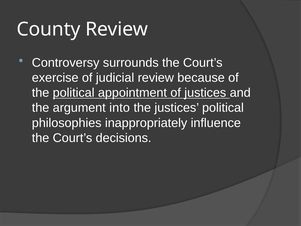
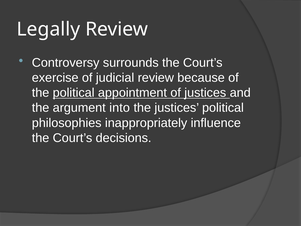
County: County -> Legally (48, 29)
